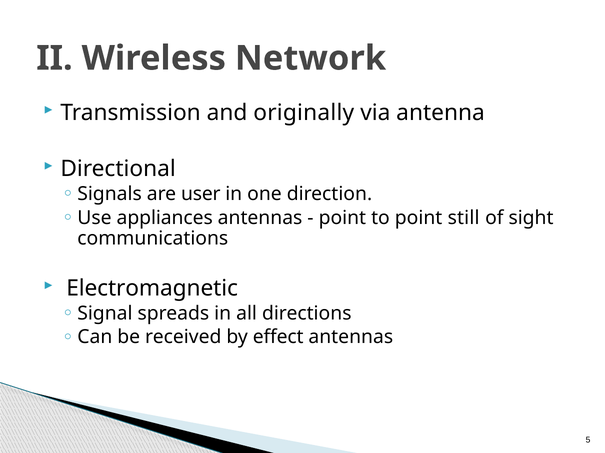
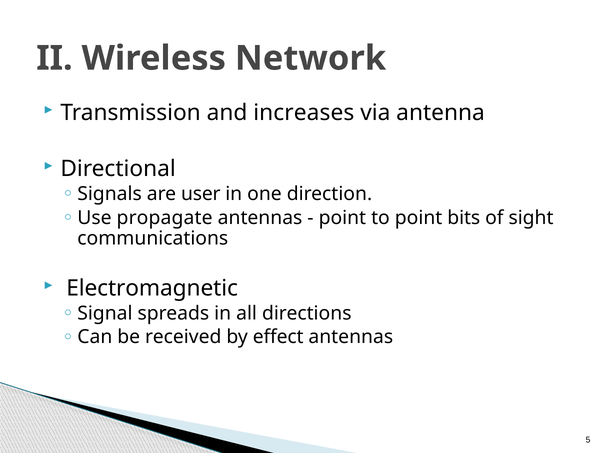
originally: originally -> increases (304, 113)
appliances: appliances -> propagate (165, 218)
still: still -> bits (464, 218)
